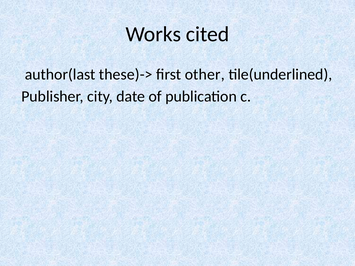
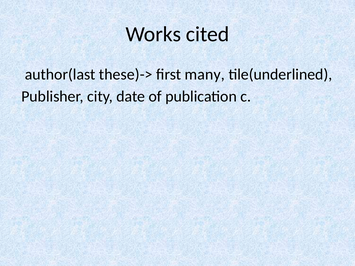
other: other -> many (205, 74)
